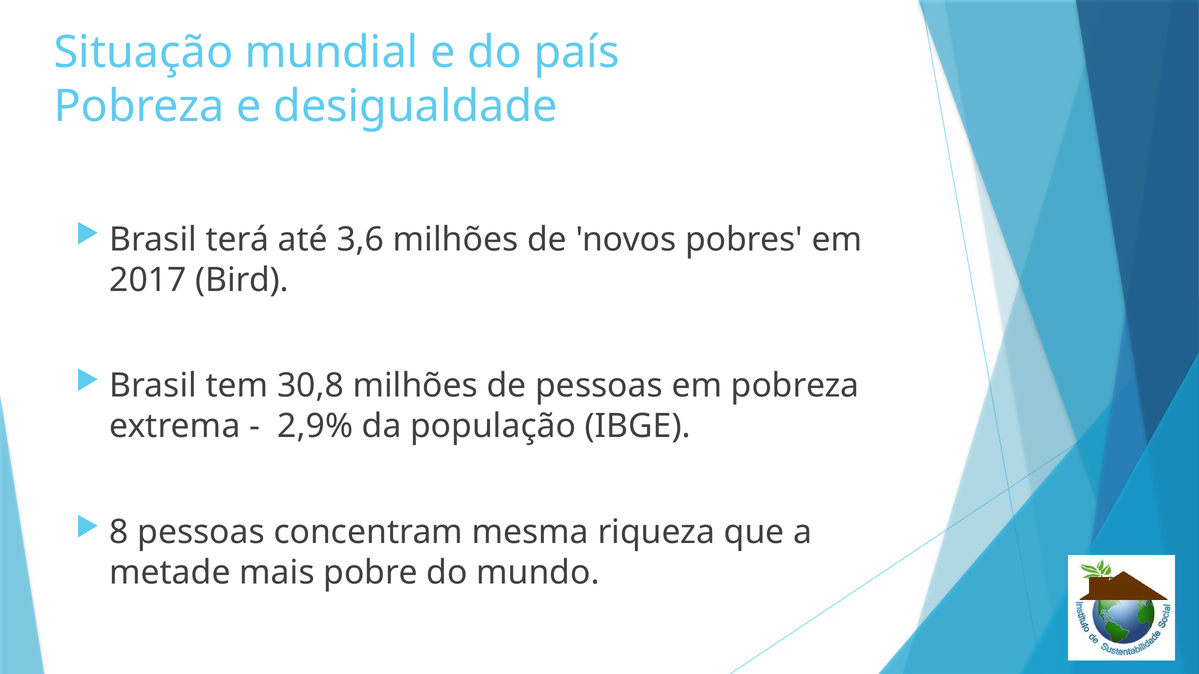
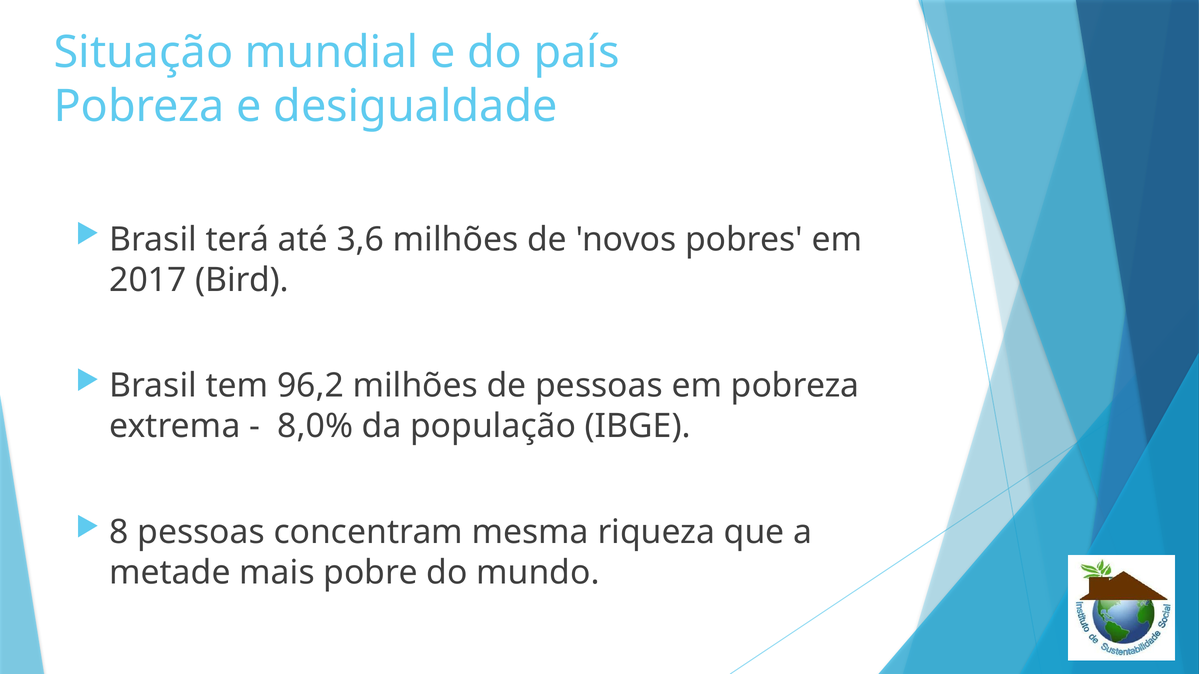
30,8: 30,8 -> 96,2 (311, 386)
2,9%: 2,9% -> 8,0% (315, 427)
